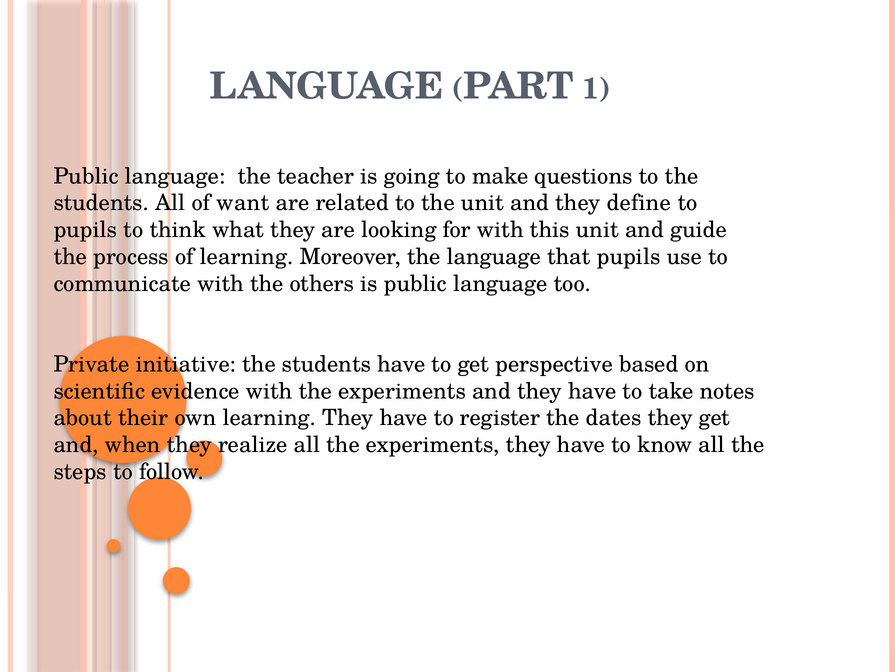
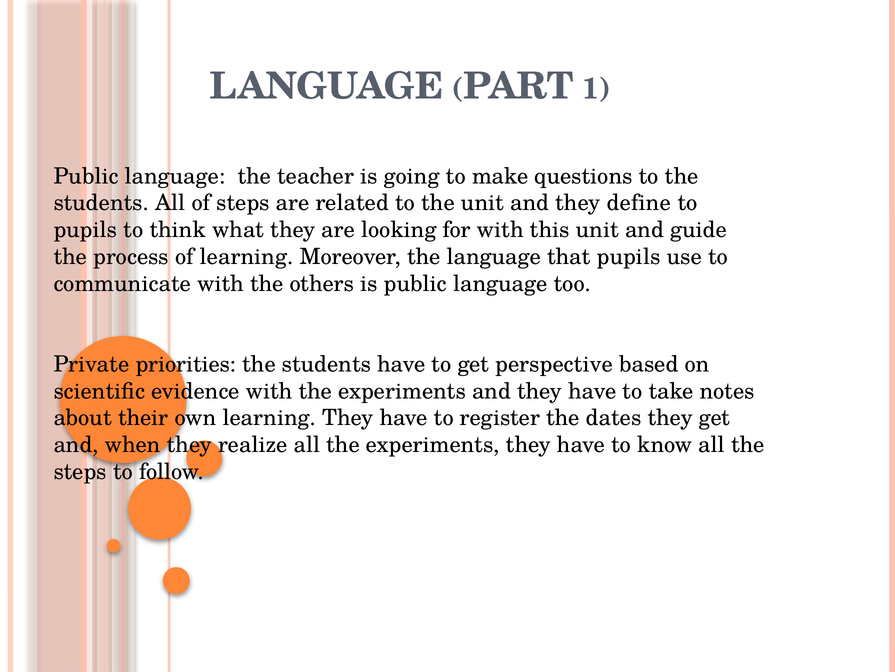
of want: want -> steps (243, 203)
initiative: initiative -> priorities (186, 364)
